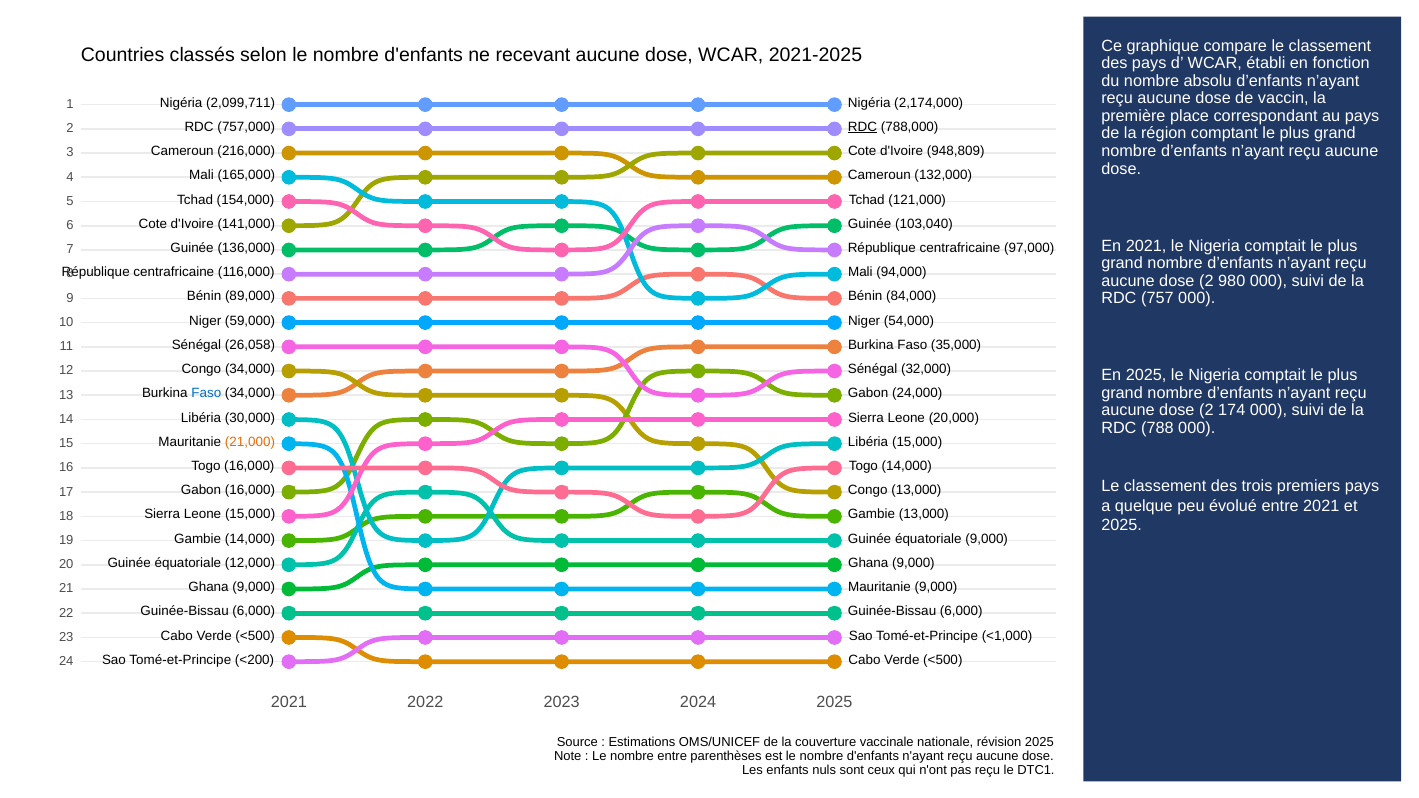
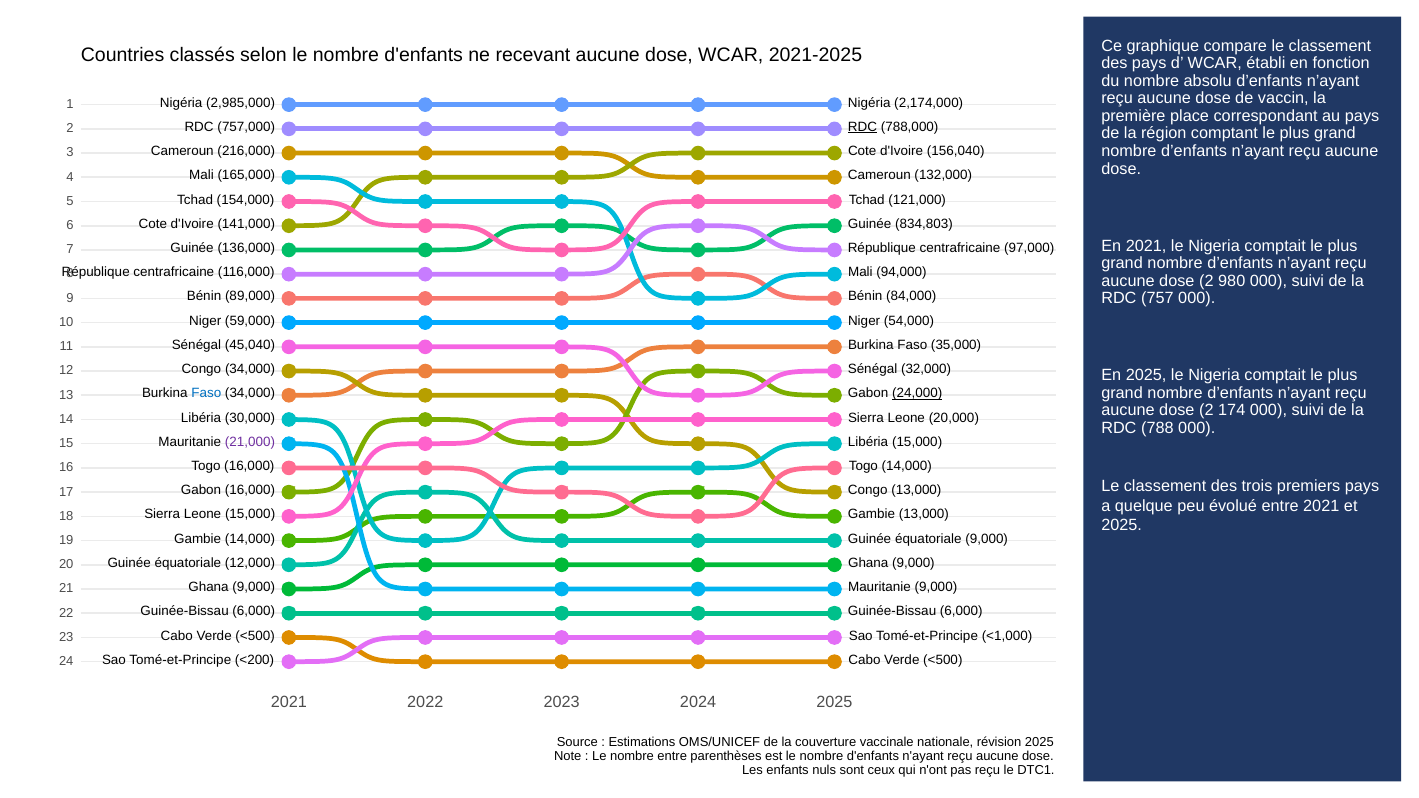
2,099,711: 2,099,711 -> 2,985,000 (241, 103)
948,809: 948,809 -> 156,040 (956, 151)
103,040: 103,040 -> 834,803 (924, 224)
26,058: 26,058 -> 45,040 (250, 345)
24,000 underline: none -> present (917, 393)
21,000 colour: orange -> purple (250, 442)
